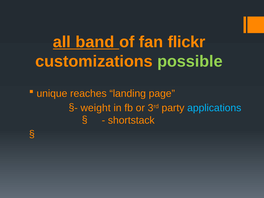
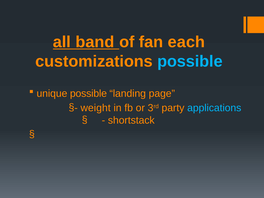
flickr: flickr -> each (186, 42)
possible colour: light green -> light blue (190, 61)
unique reaches: reaches -> possible (88, 94)
